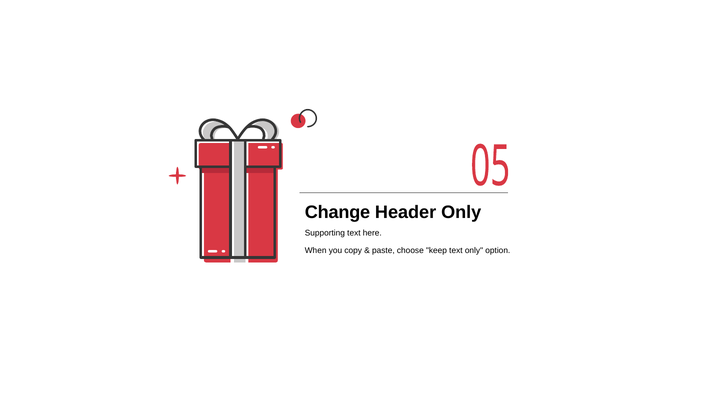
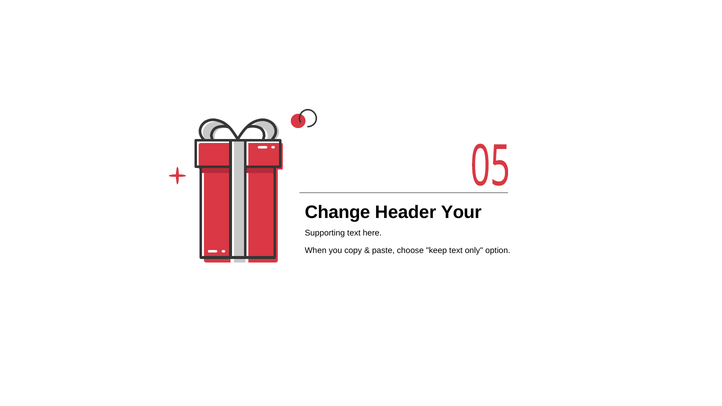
Header Only: Only -> Your (461, 212)
